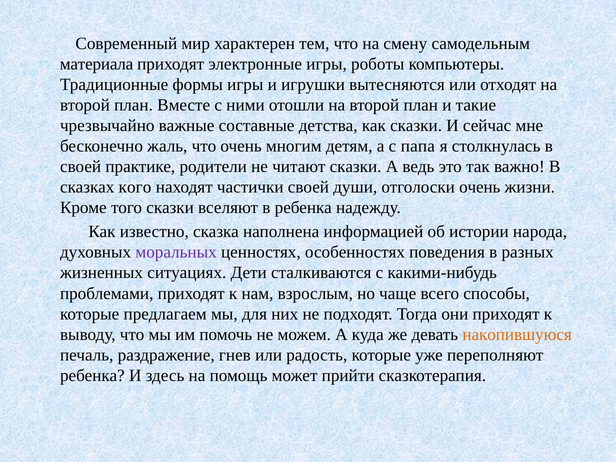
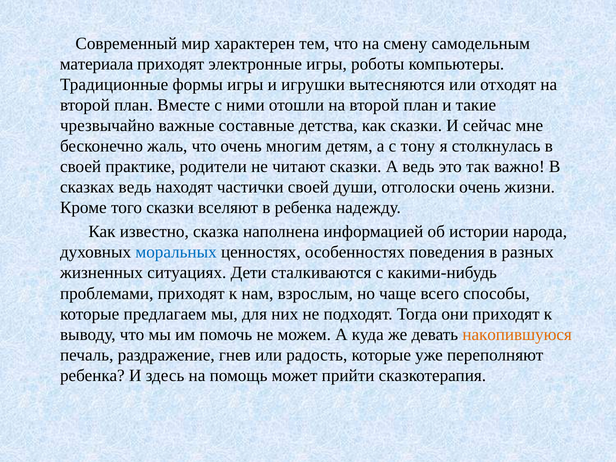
папа: папа -> тону (418, 146)
сказках кого: кого -> ведь (135, 187)
моральных colour: purple -> blue (176, 252)
